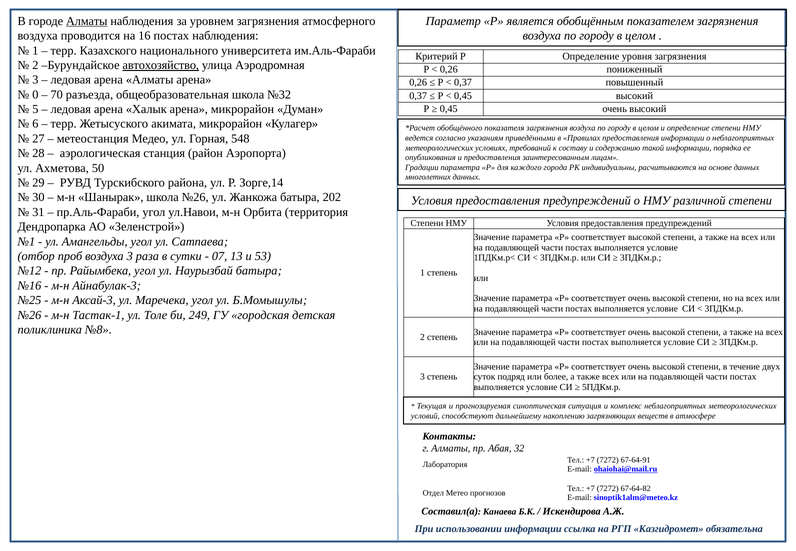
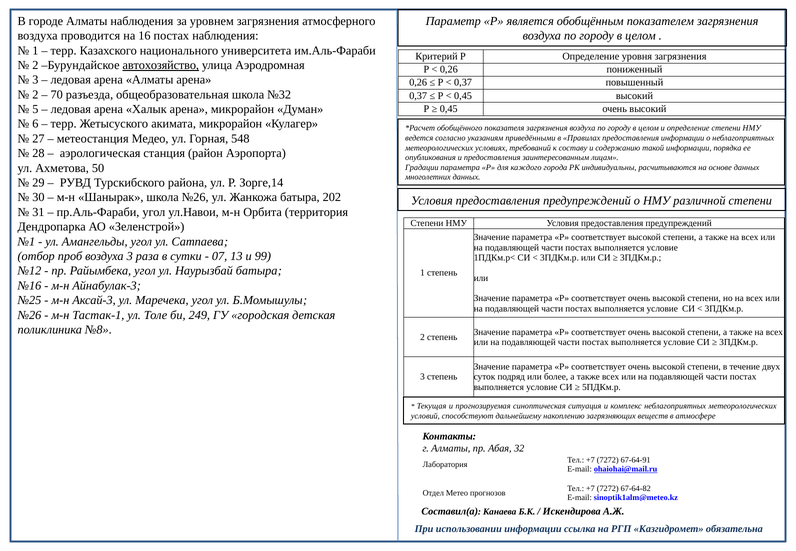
Алматы underline: present -> none (87, 21)
0: 0 -> 2 (35, 95)
53: 53 -> 99 (263, 256)
